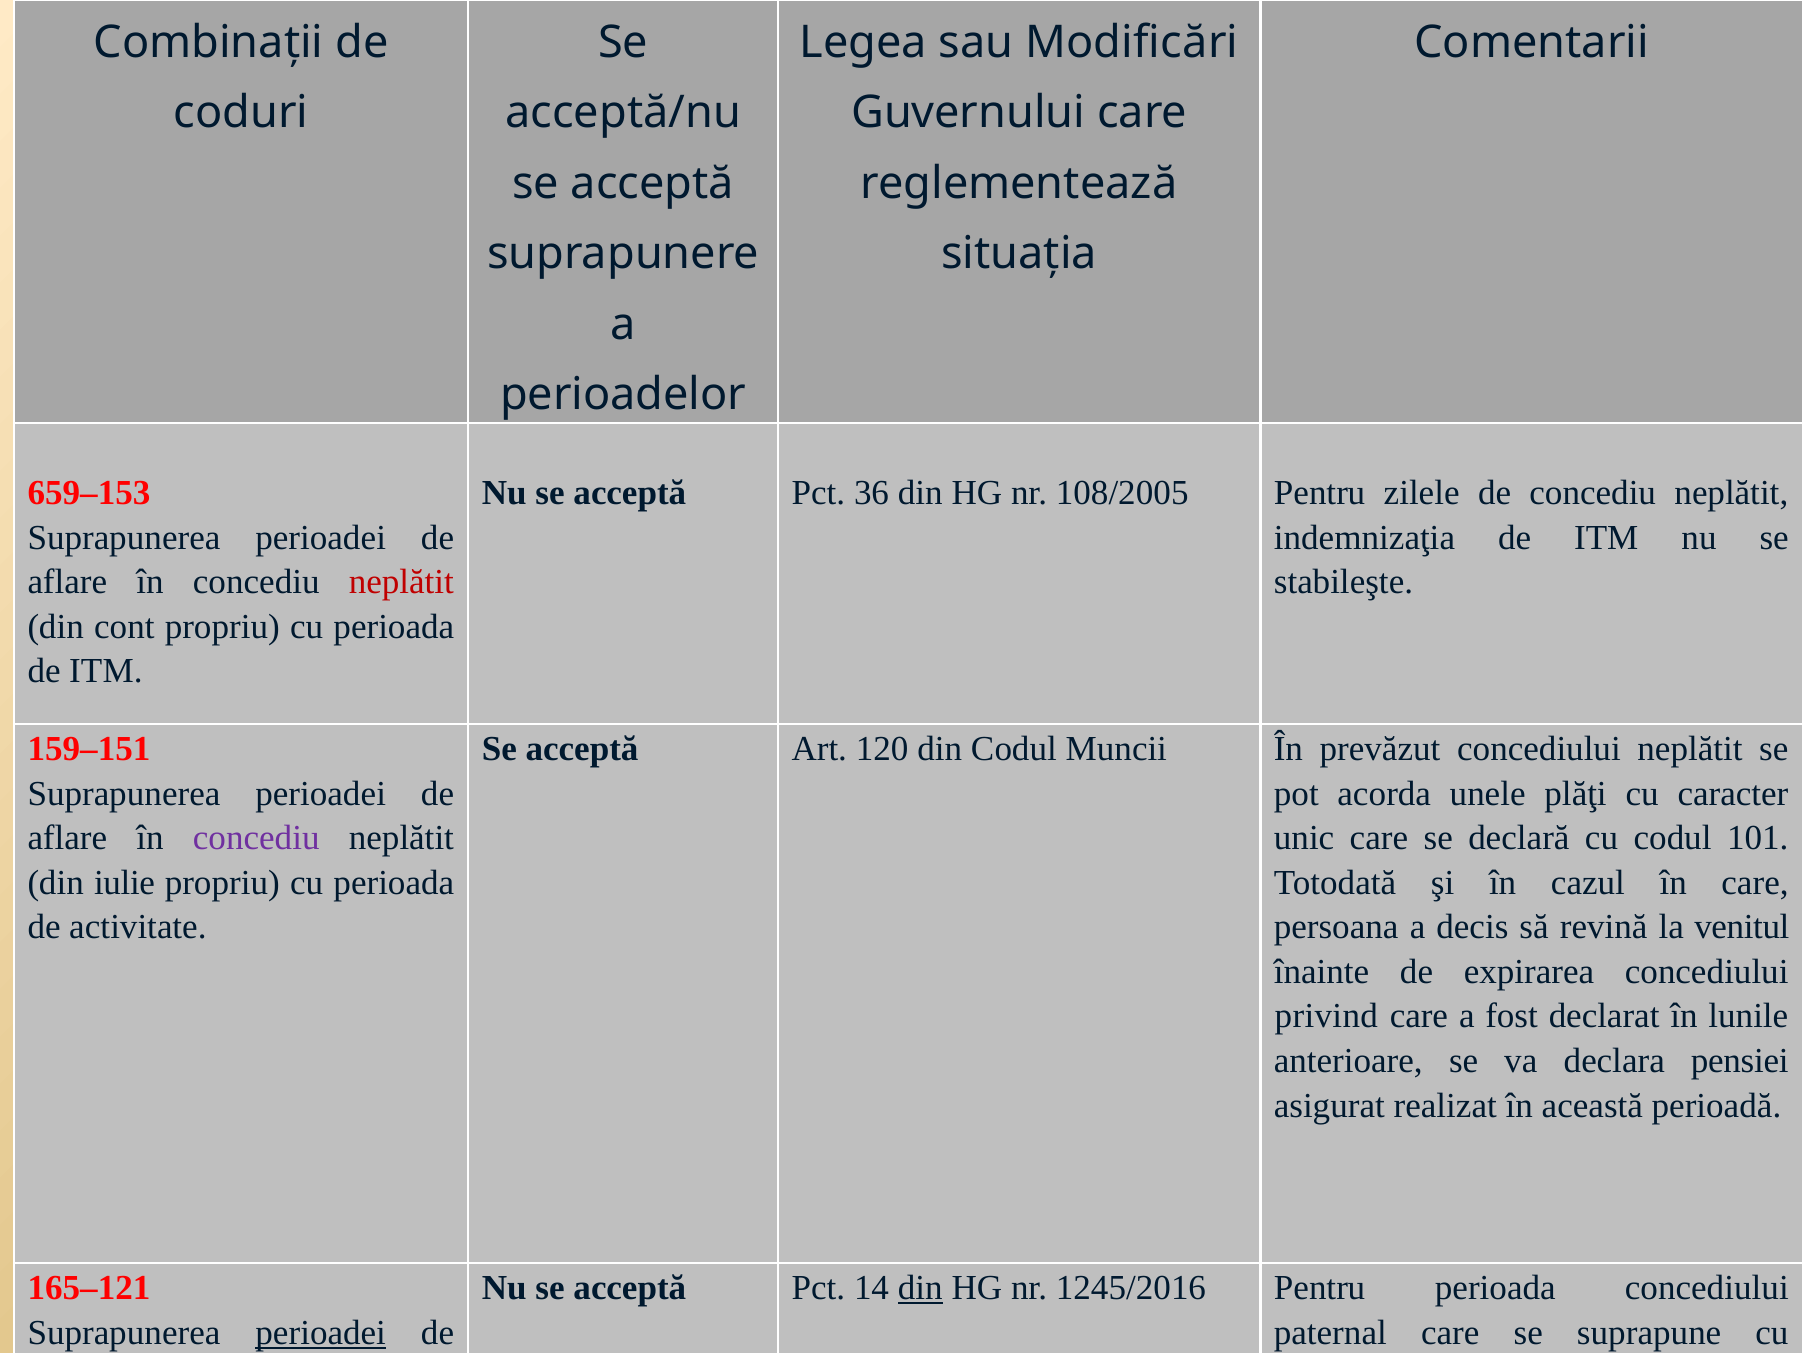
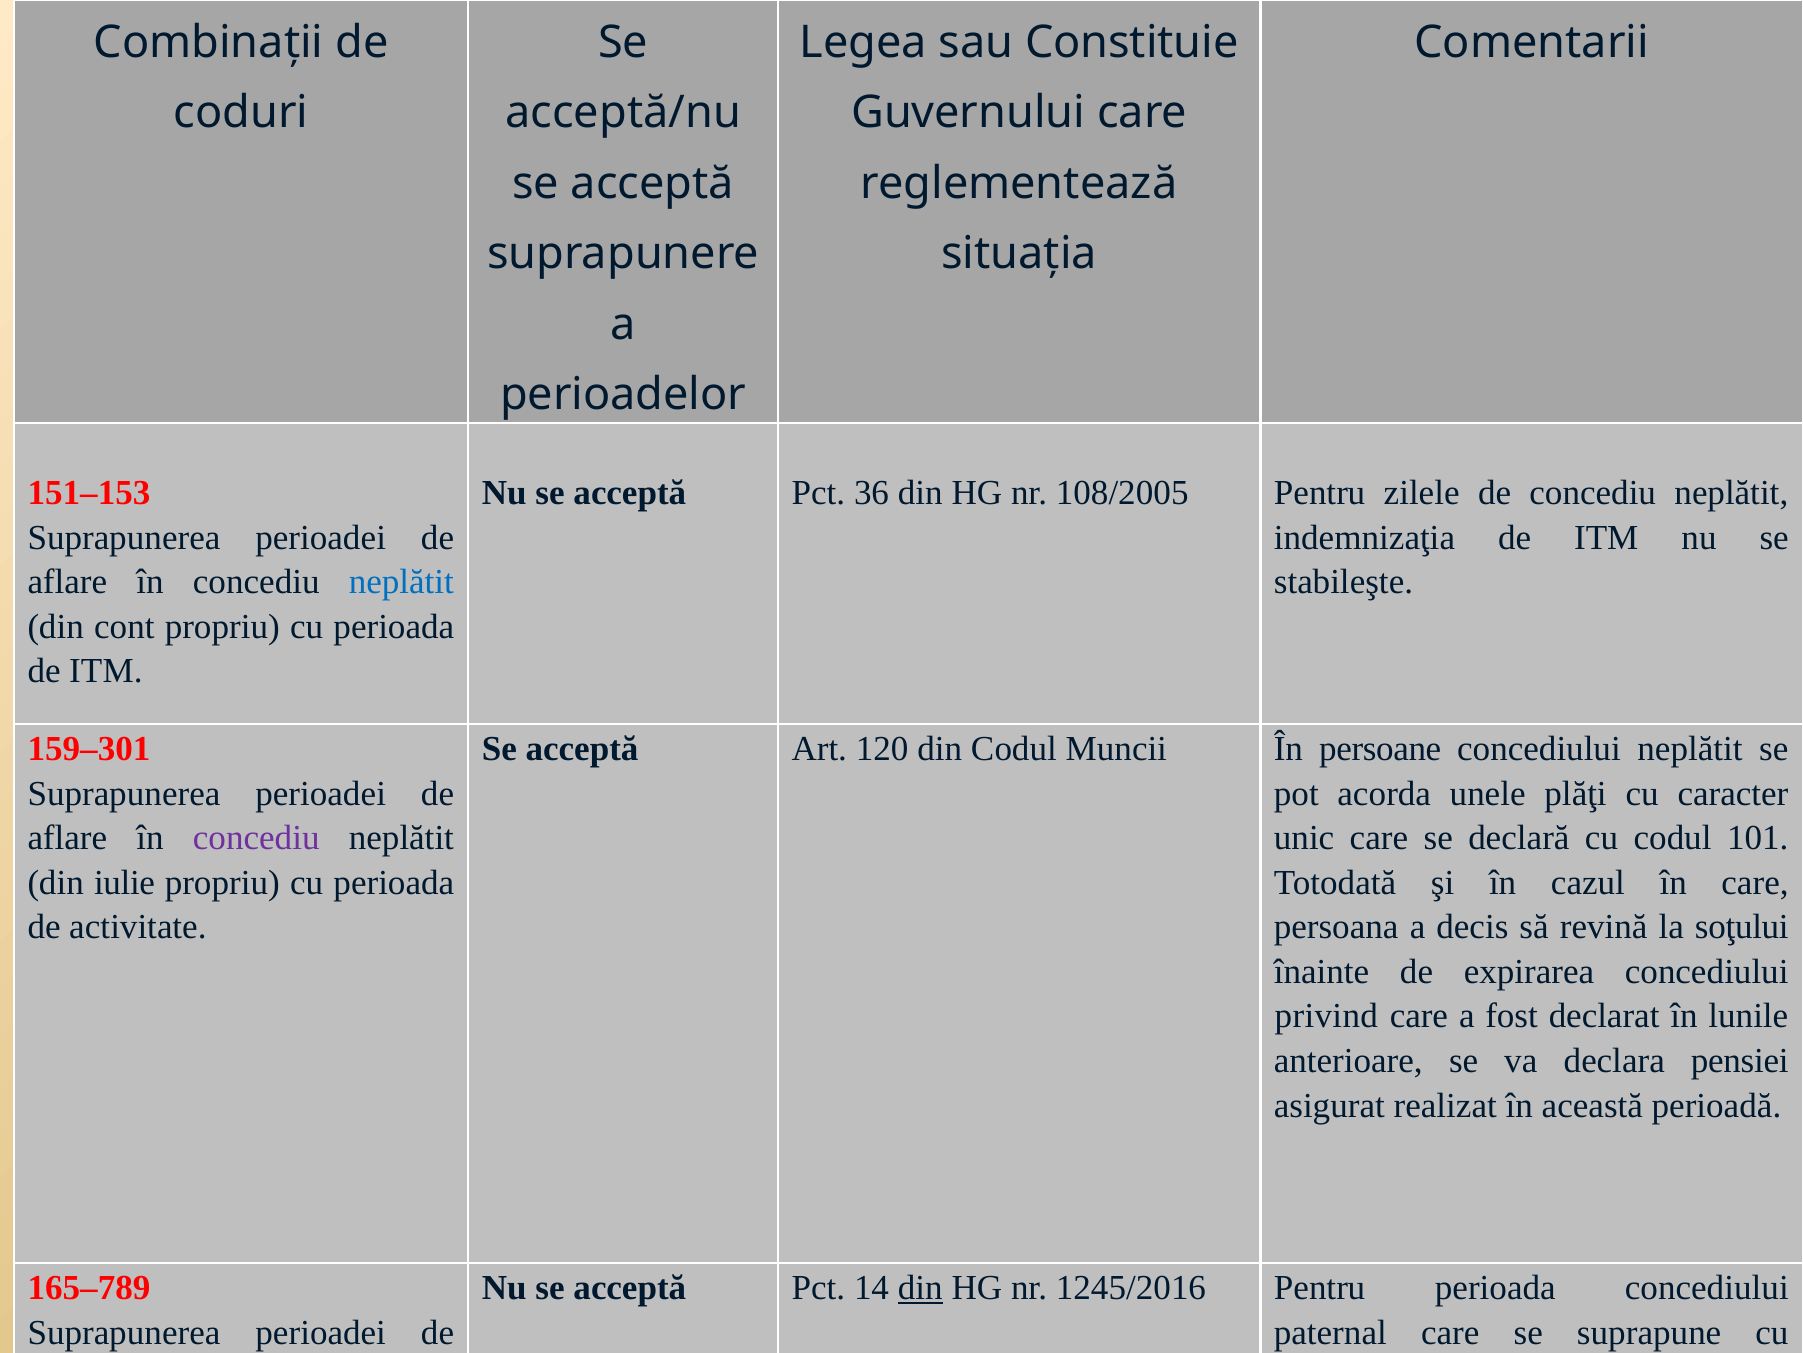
Modificări: Modificări -> Constituie (1132, 42)
659–153: 659–153 -> 151–153 (89, 493)
neplătit colour: red -> blue (401, 582)
159–151: 159–151 -> 159–301 (89, 749)
prevăzut: prevăzut -> persoane (1380, 749)
venitul: venitul -> soţului (1742, 927)
165–121: 165–121 -> 165–789 (89, 1287)
perioadei underline: present -> none (321, 1332)
